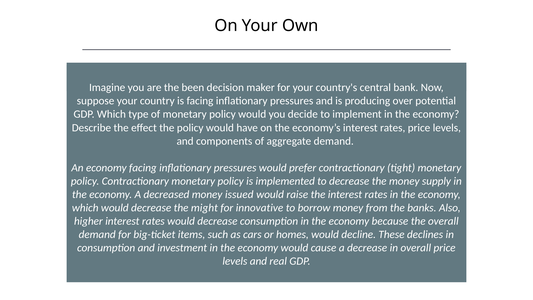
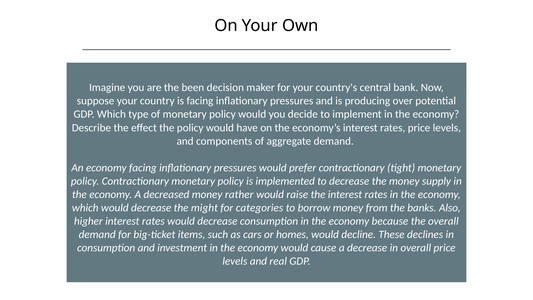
issued: issued -> rather (239, 194)
innovative: innovative -> categories (260, 208)
